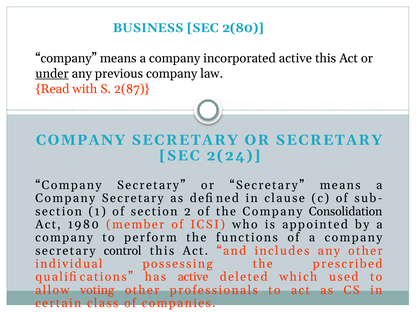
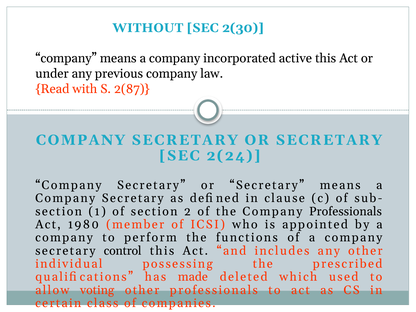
BUSINESS: BUSINESS -> WITHOUT (148, 28)
2(80: 2(80 -> 2(30 (243, 28)
under underline: present -> none (52, 74)
Company Consolidation: Consolidation -> Professionals (345, 211)
has active: active -> made (193, 277)
